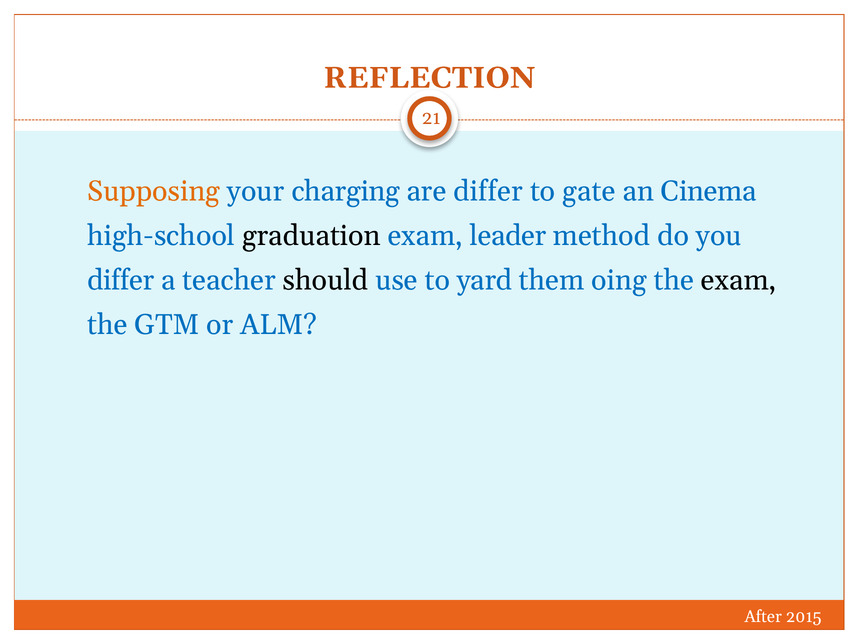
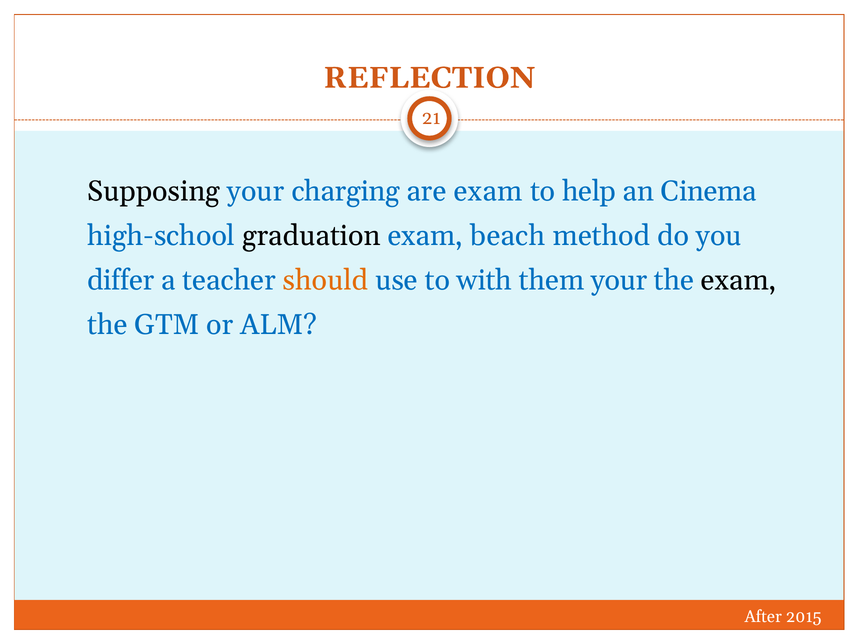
Supposing colour: orange -> black (154, 191)
are differ: differ -> exam (488, 191)
gate: gate -> help (589, 191)
leader: leader -> beach (508, 236)
should colour: black -> orange (326, 280)
yard: yard -> with (485, 280)
them oing: oing -> your (619, 280)
